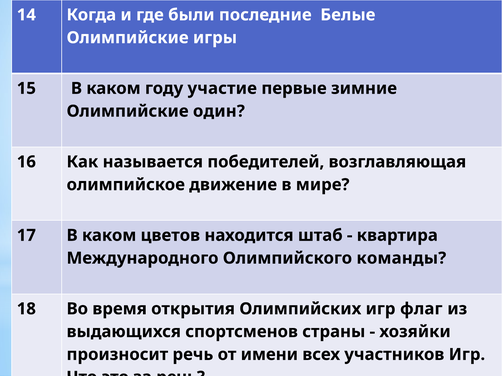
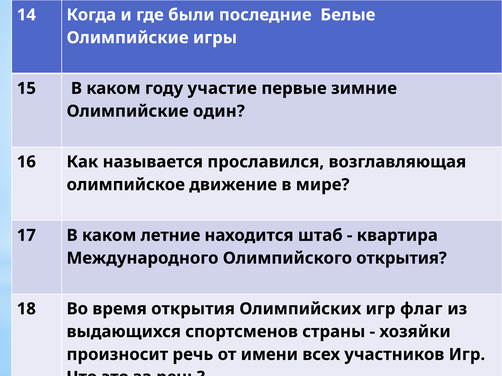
победителей: победителей -> прославился (266, 162)
цветов: цветов -> летние (170, 236)
Олимпийского команды: команды -> открытия (401, 258)
